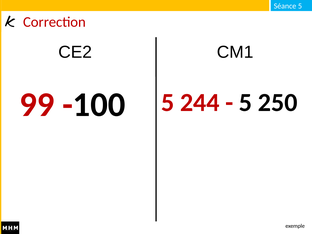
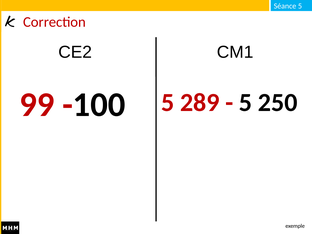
244: 244 -> 289 (200, 103)
